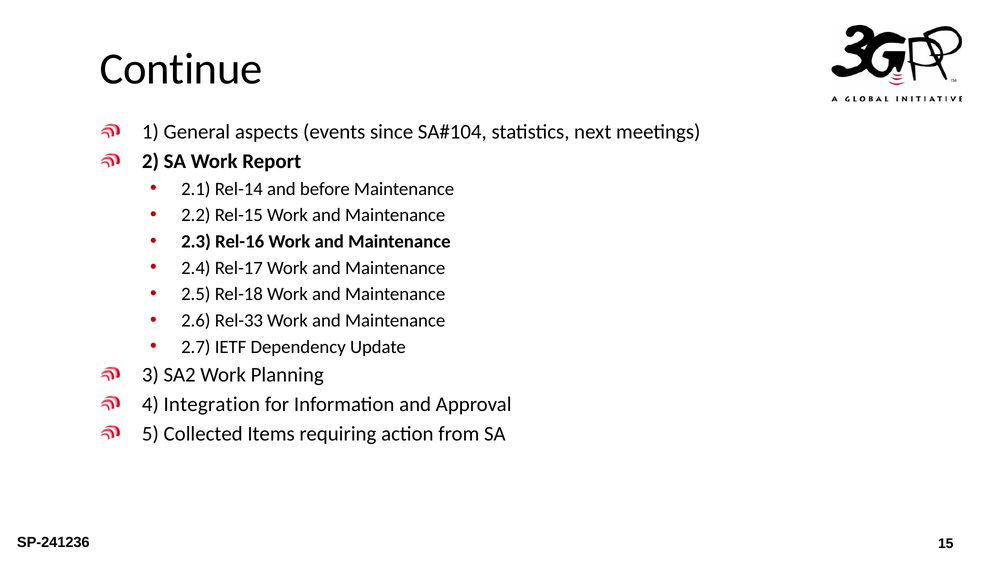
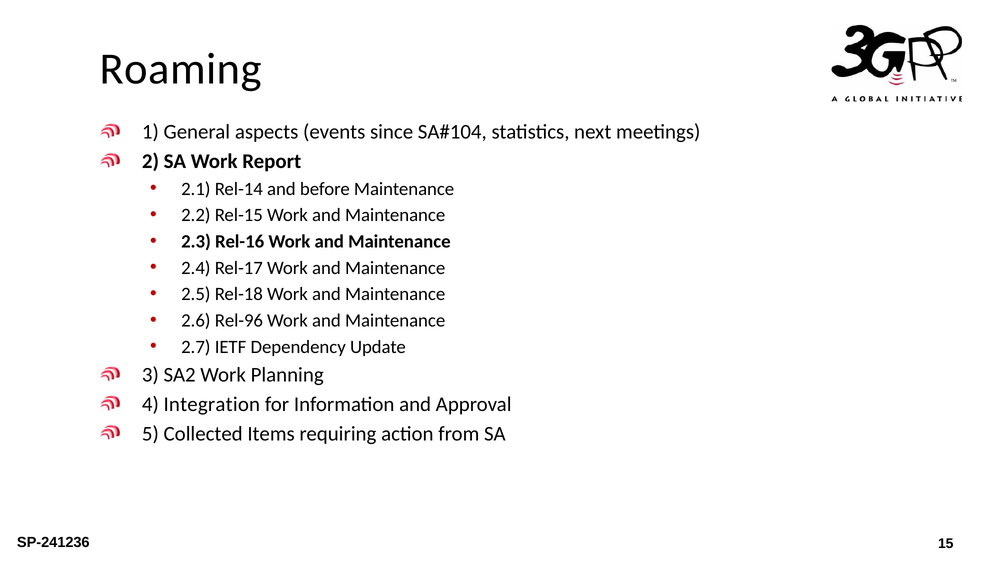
Continue: Continue -> Roaming (181, 69)
Rel-33: Rel-33 -> Rel-96 (239, 320)
